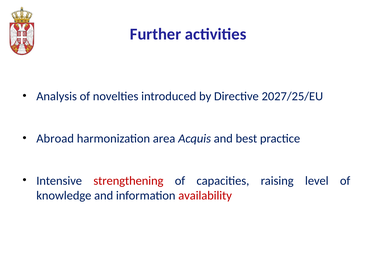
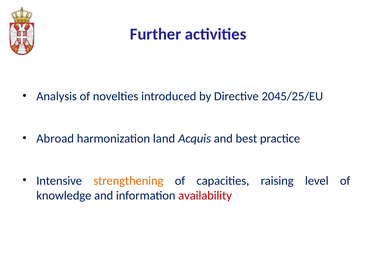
2027/25/EU: 2027/25/EU -> 2045/25/EU (292, 97)
area: area -> land (164, 139)
strengthening colour: red -> orange (128, 181)
